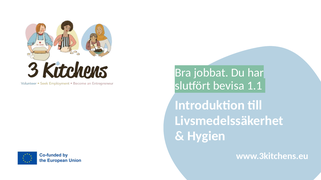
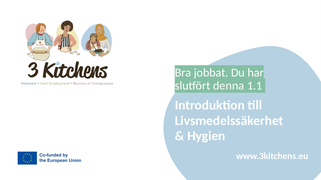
bevisa: bevisa -> denna (229, 86)
